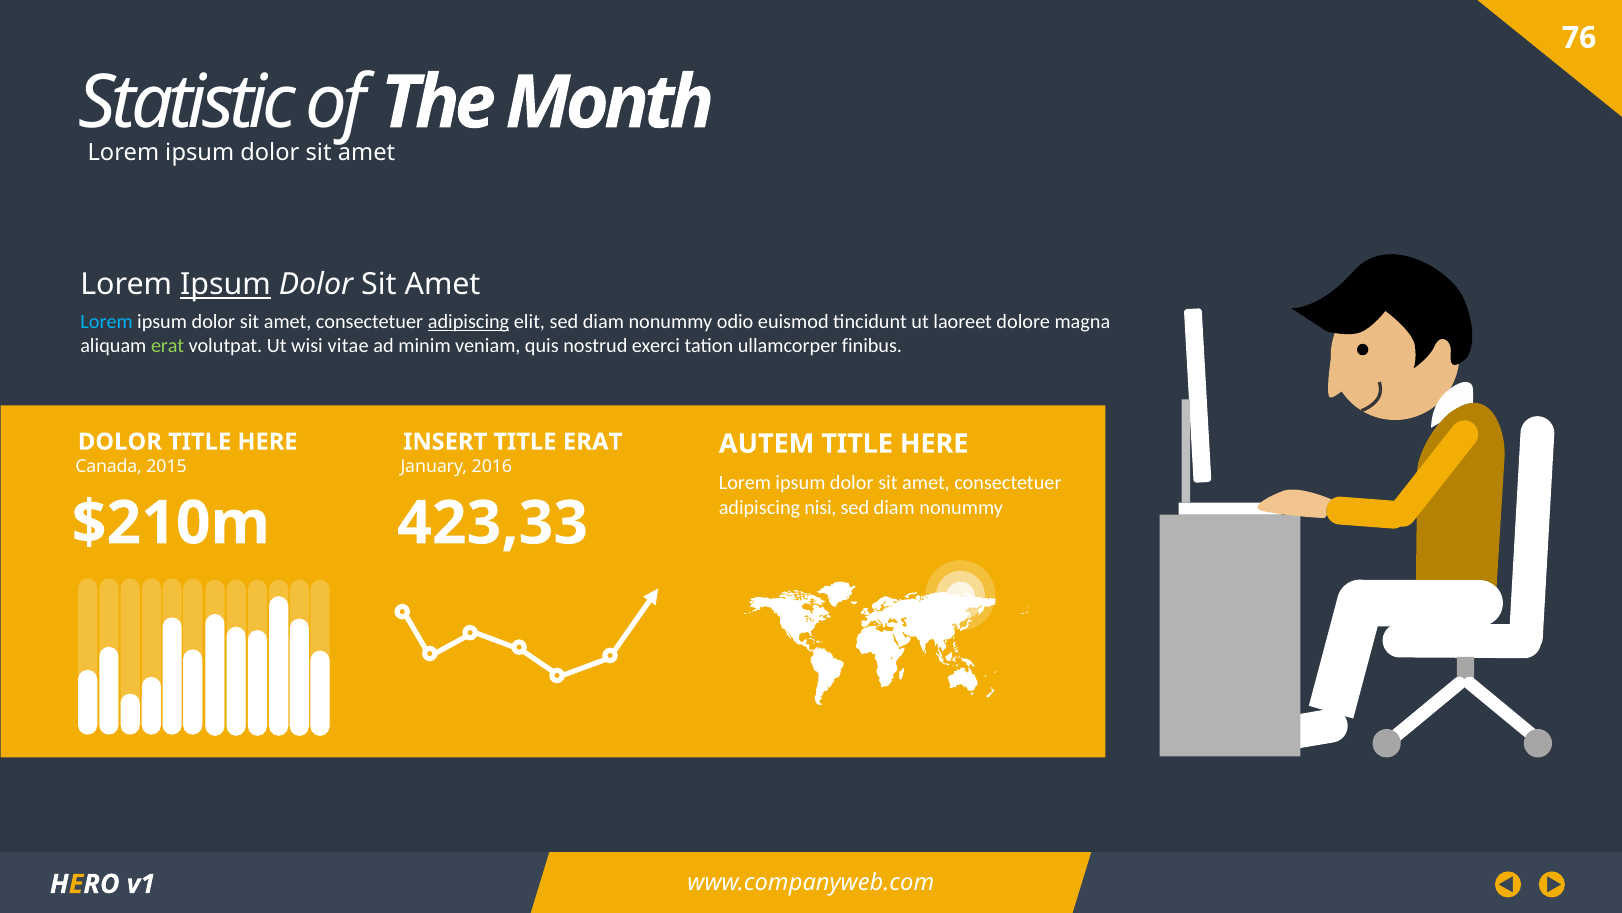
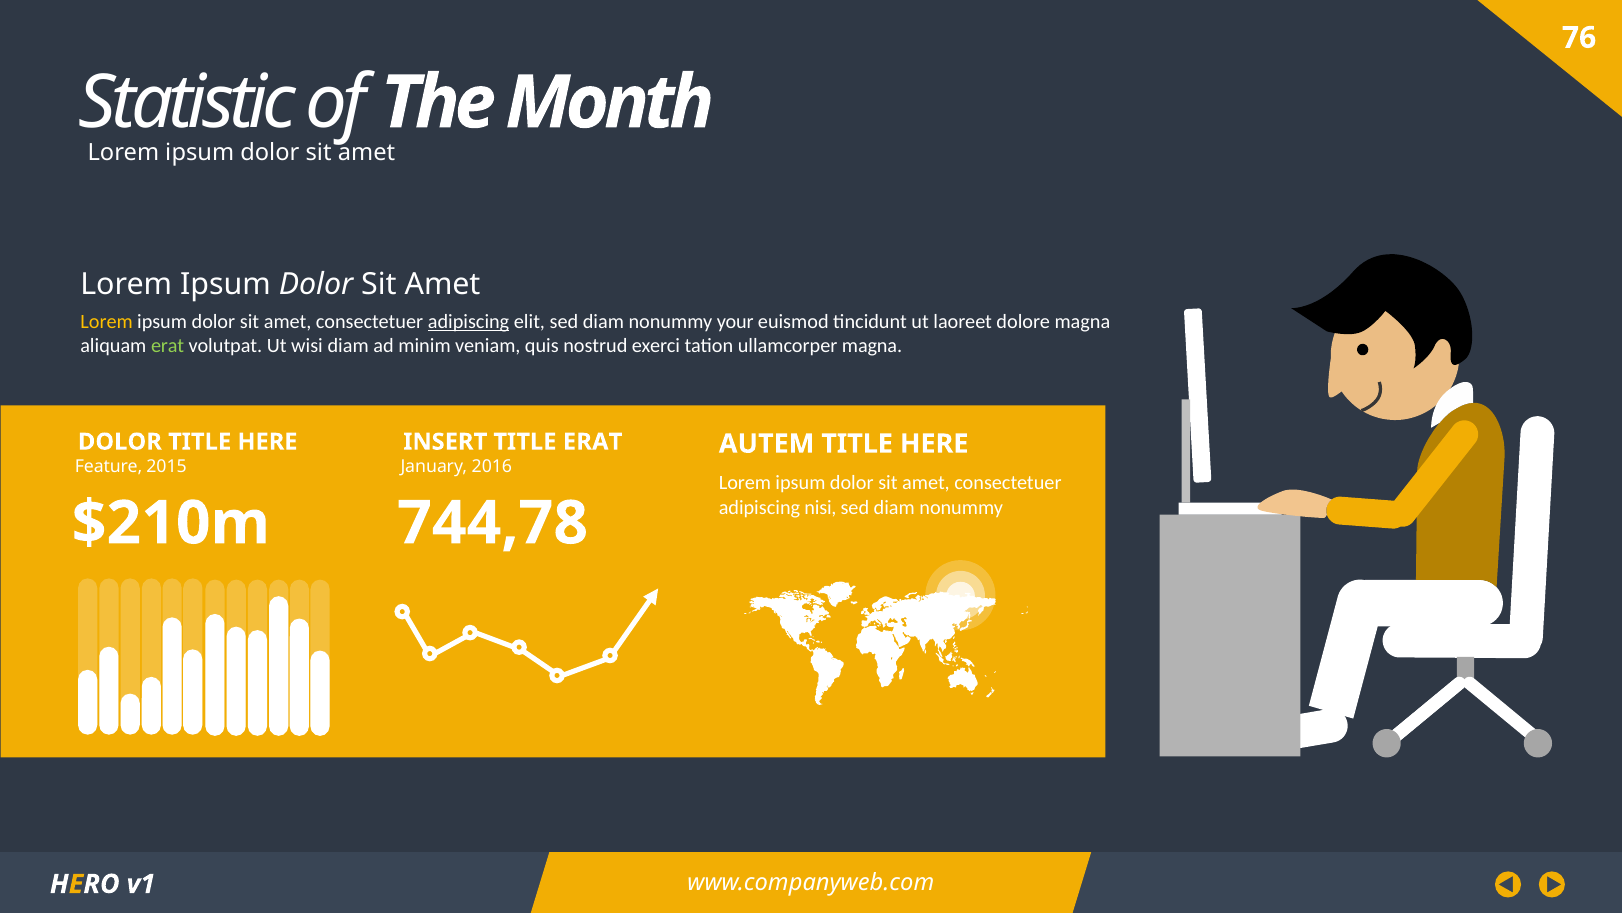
Ipsum underline: present -> none (225, 285)
Lorem colour: light blue -> yellow (107, 322)
odio: odio -> your (735, 322)
wisi vitae: vitae -> diam (348, 346)
ullamcorper finibus: finibus -> magna (872, 346)
Canada: Canada -> Feature (109, 466)
423,33: 423,33 -> 744,78 (493, 523)
